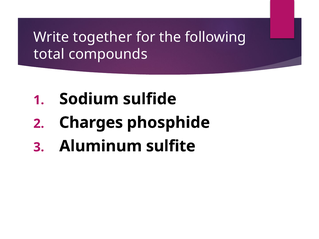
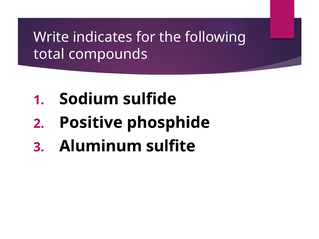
together: together -> indicates (103, 37)
Charges: Charges -> Positive (91, 123)
